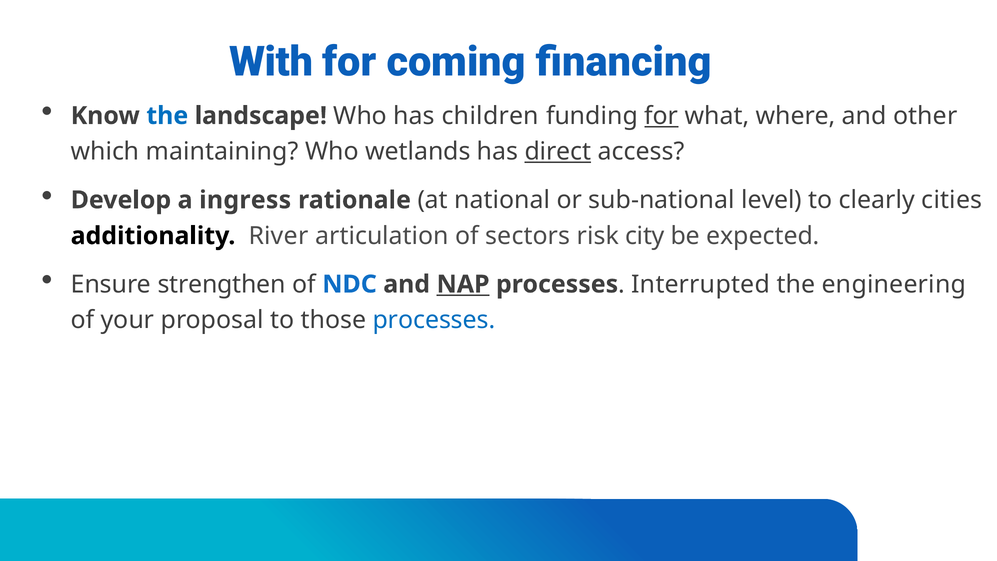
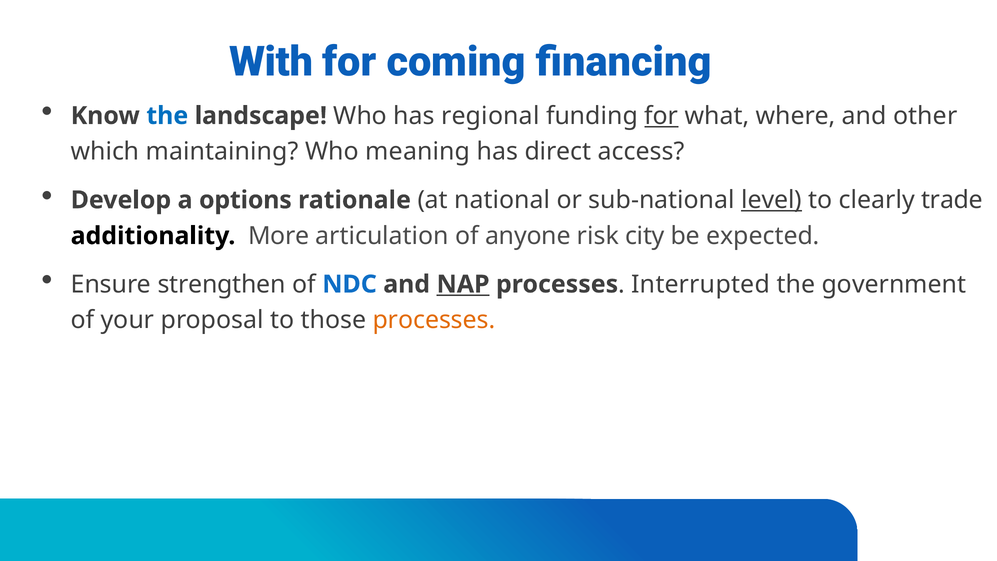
children: children -> regional (490, 116)
wetlands: wetlands -> meaning (418, 152)
direct underline: present -> none (558, 152)
ingress: ingress -> options (245, 200)
level underline: none -> present (772, 200)
cities: cities -> trade (952, 200)
River: River -> More (279, 236)
sectors: sectors -> anyone (528, 236)
engineering: engineering -> government (894, 284)
processes colour: blue -> orange (434, 320)
